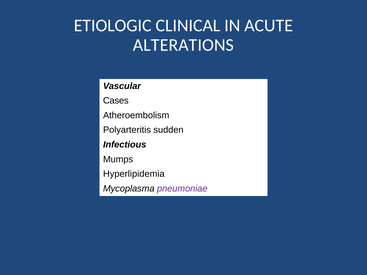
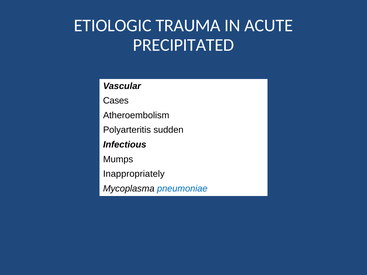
CLINICAL: CLINICAL -> TRAUMA (188, 25)
ALTERATIONS: ALTERATIONS -> PRECIPITATED (184, 45)
Hyperlipidemia: Hyperlipidemia -> Inappropriately (134, 174)
pneumoniae colour: purple -> blue (182, 189)
